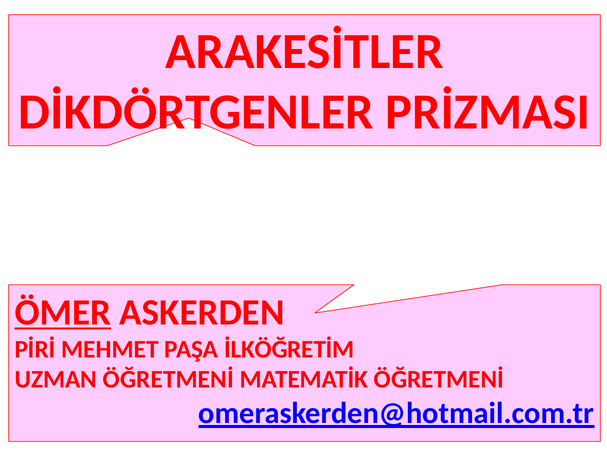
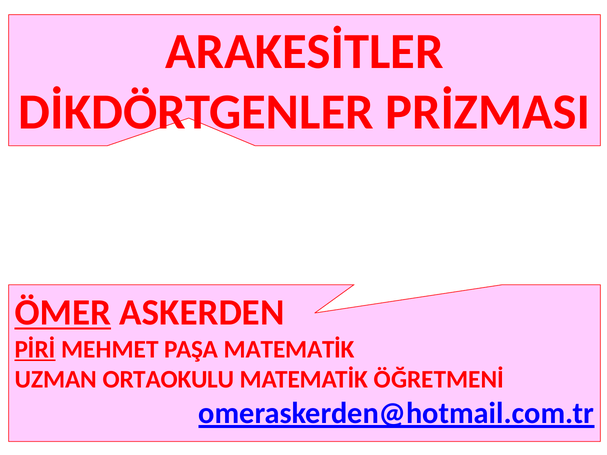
PİRİ underline: none -> present (35, 349)
PAŞA İLKÖĞRETİM: İLKÖĞRETİM -> MATEMATİK (289, 349)
UZMAN ÖĞRETMENİ: ÖĞRETMENİ -> ORTAOKULU (168, 380)
